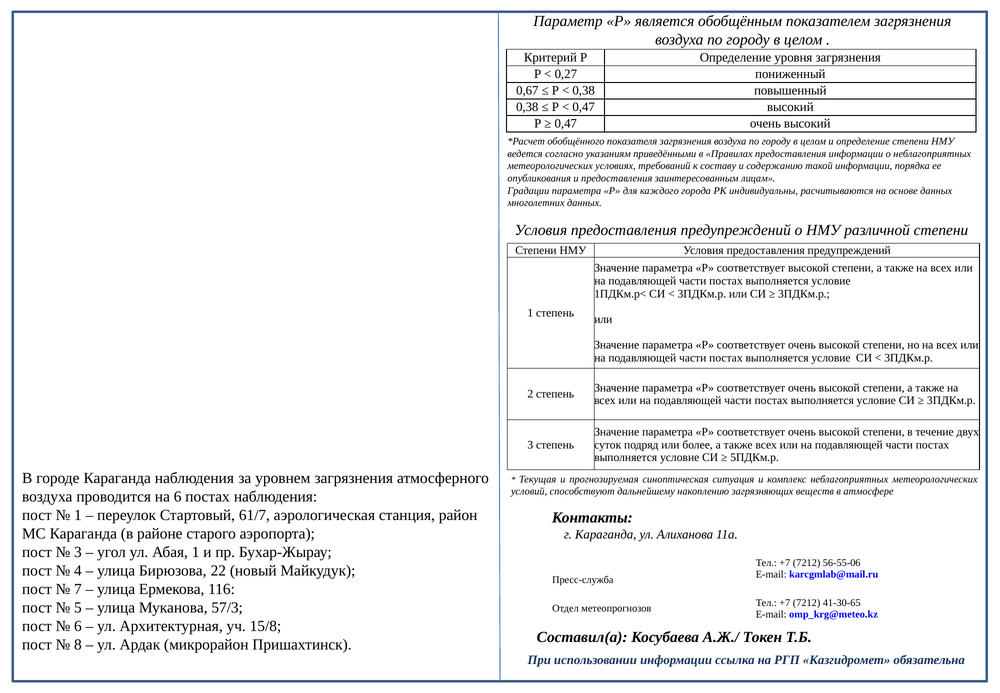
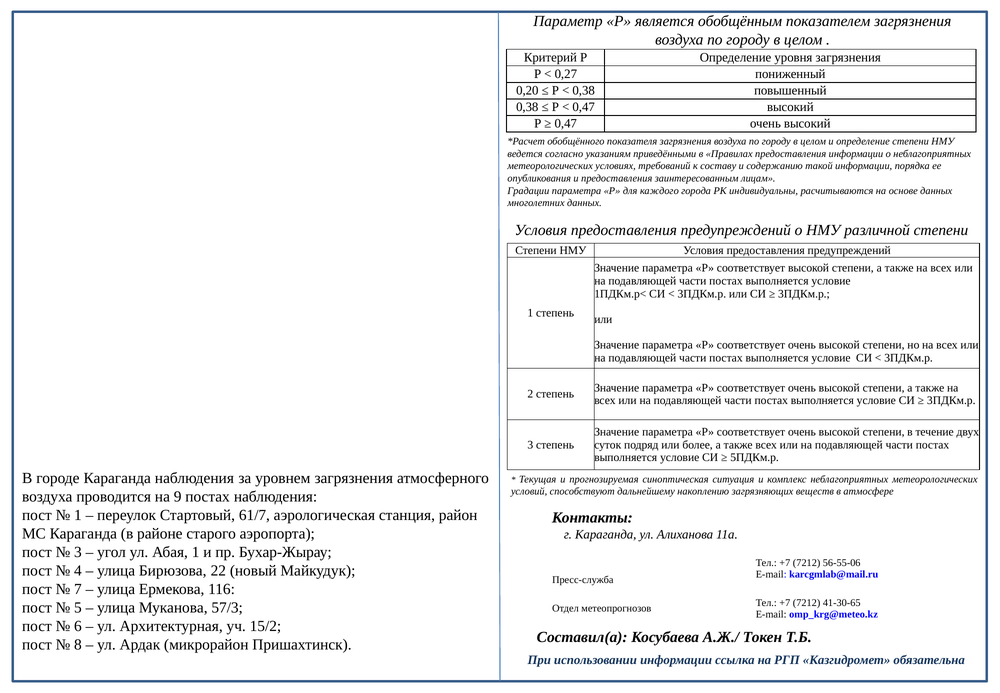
0,67: 0,67 -> 0,20 (527, 91)
на 6: 6 -> 9 (178, 496)
15/8: 15/8 -> 15/2 (265, 626)
